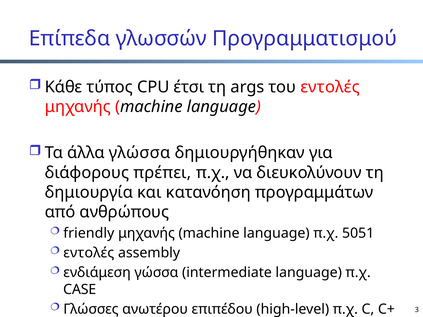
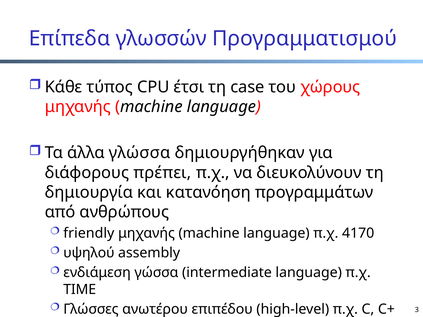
args: args -> case (247, 87)
του εντολές: εντολές -> χώρους (330, 87)
5051: 5051 -> 4170 (358, 233)
εντολές: εντολές -> υψηλού (89, 253)
CASE: CASE -> TIME (80, 290)
